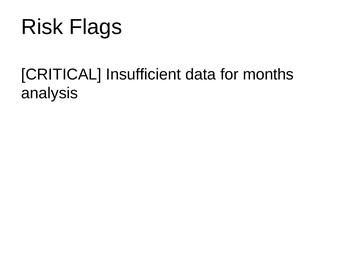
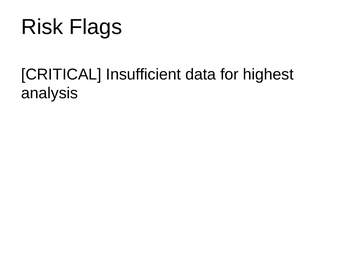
months: months -> highest (268, 74)
